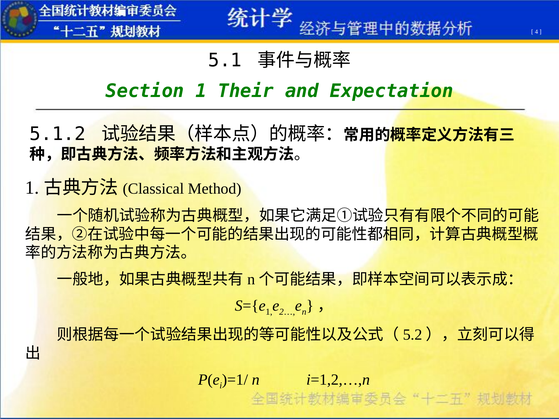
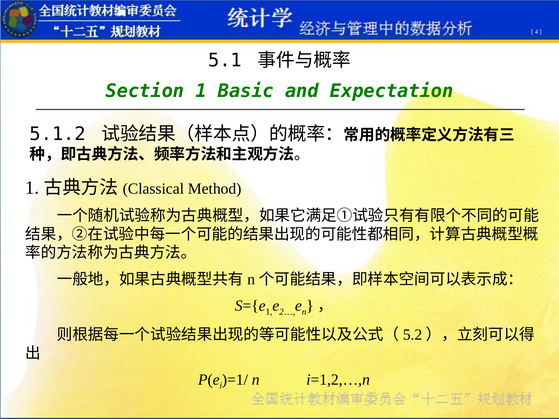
Their: Their -> Basic (246, 91)
